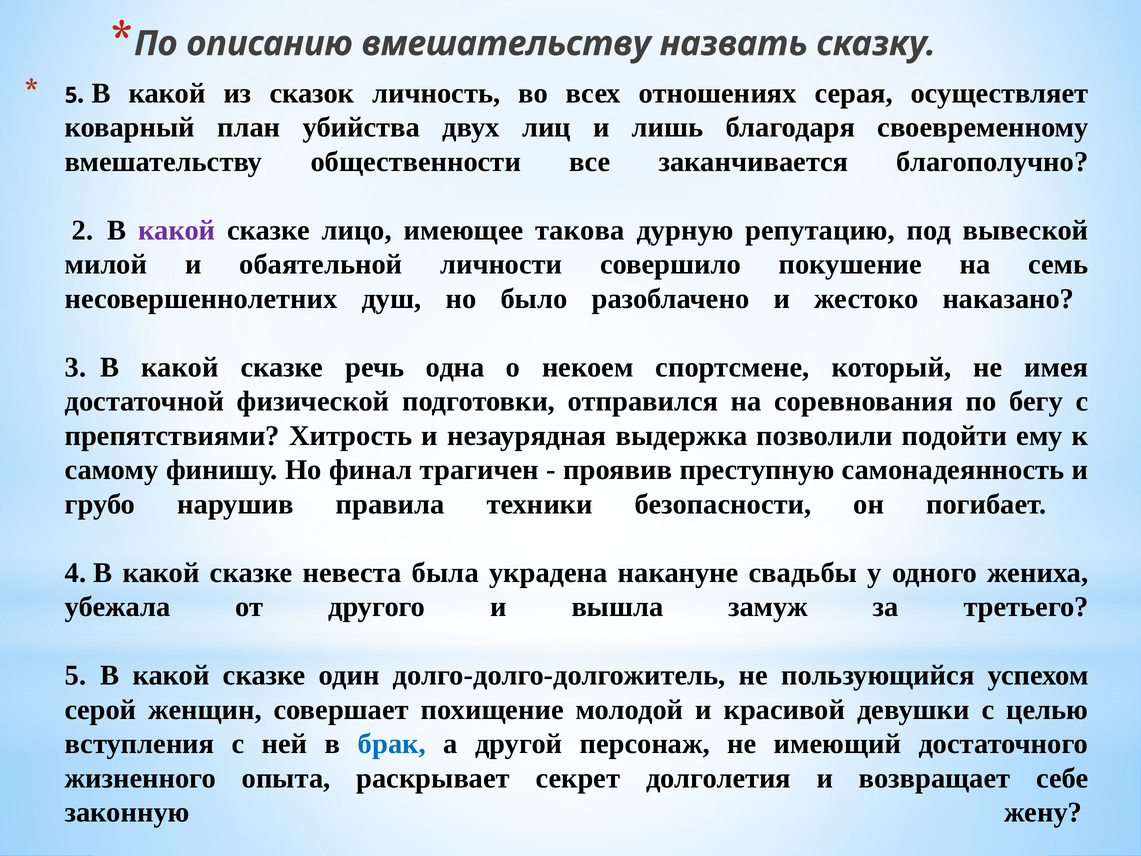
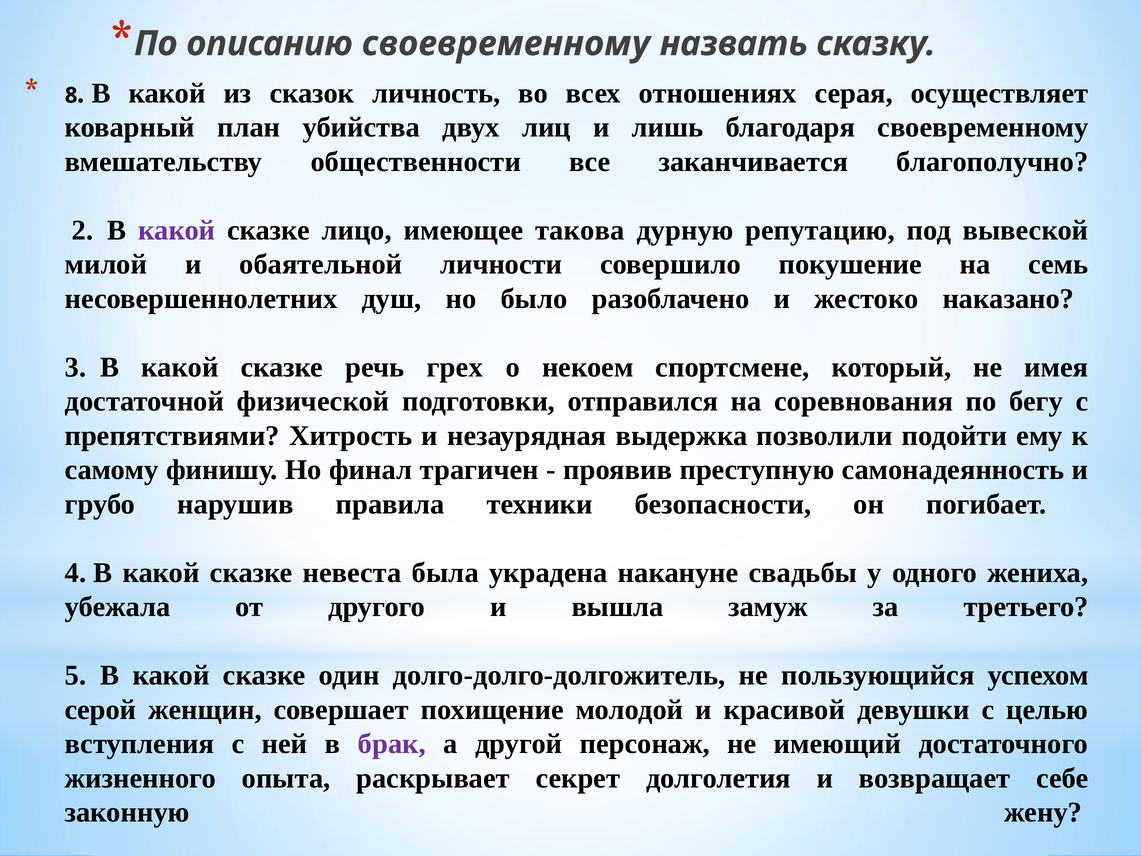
описанию вмешательству: вмешательству -> своевременному (506, 44)
5: 5 -> 8 (71, 95)
одна: одна -> грех (455, 367)
брак colour: blue -> purple (392, 744)
